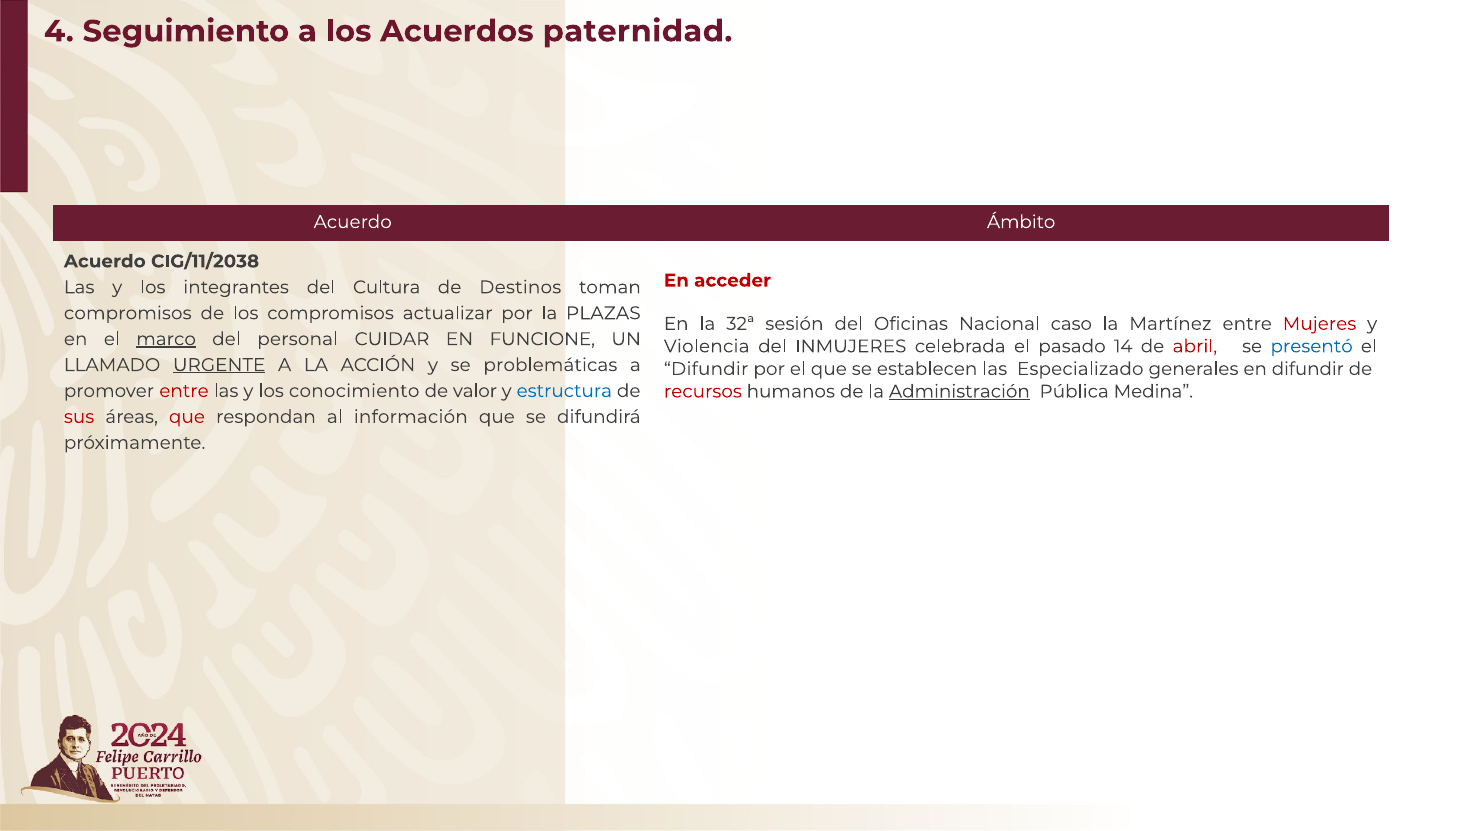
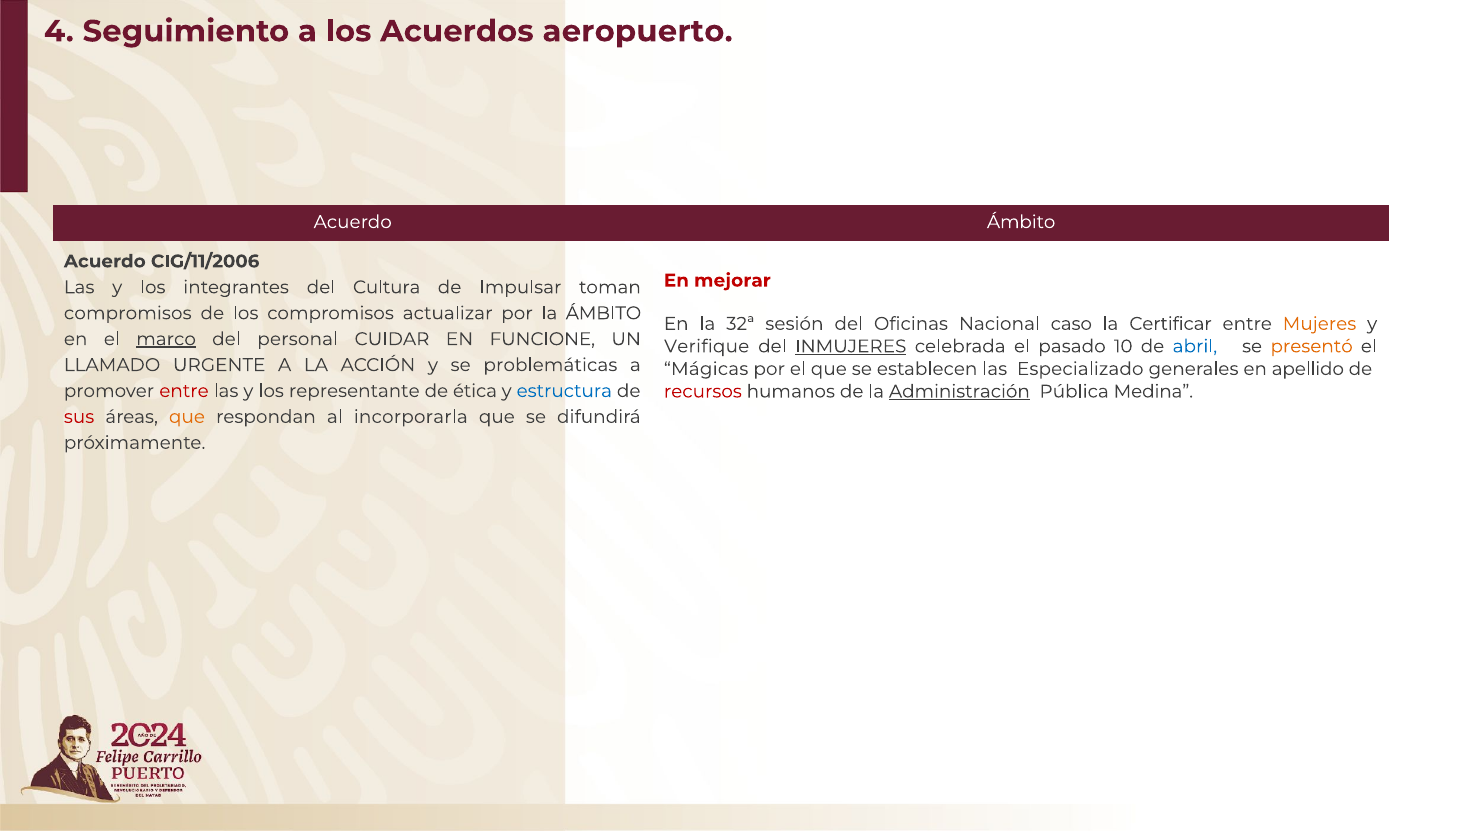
paternidad: paternidad -> aeropuerto (638, 31)
CIG/11/2038: CIG/11/2038 -> CIG/11/2006 (205, 261)
acceder: acceder -> mejorar (732, 281)
Destinos: Destinos -> Impulsar (520, 287)
la PLAZAS: PLAZAS -> ÁMBITO (603, 313)
Martínez: Martínez -> Certificar (1171, 324)
Mujeres colour: red -> orange (1319, 324)
Violencia: Violencia -> Verifique (707, 346)
INMUJERES underline: none -> present (851, 346)
14: 14 -> 10 (1123, 346)
abril colour: red -> blue (1195, 346)
presentó colour: blue -> orange (1312, 346)
URGENTE underline: present -> none (219, 365)
Difundir: Difundir -> Mágicas (706, 369)
en difundir: difundir -> apellido (1308, 369)
conocimiento: conocimiento -> representante (354, 391)
valor: valor -> ética (475, 391)
que colour: red -> orange (187, 417)
información: información -> incorporarla (411, 417)
